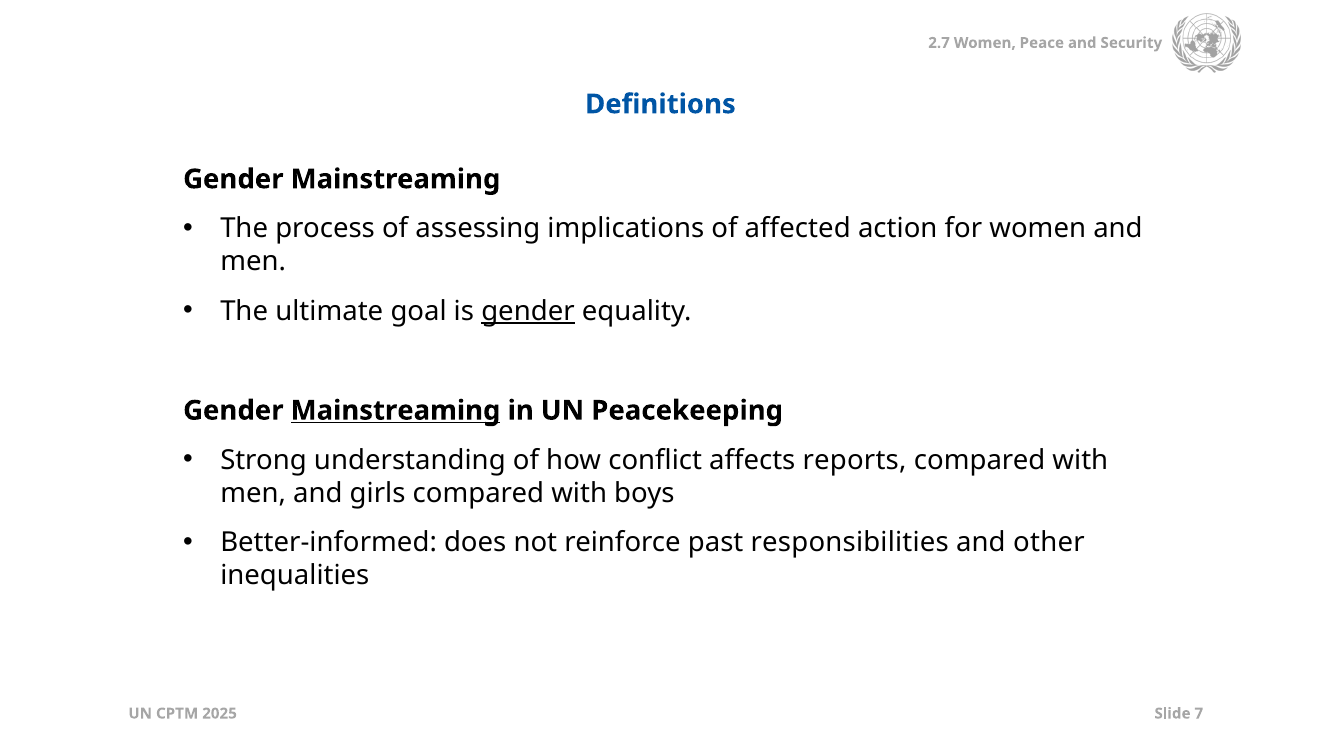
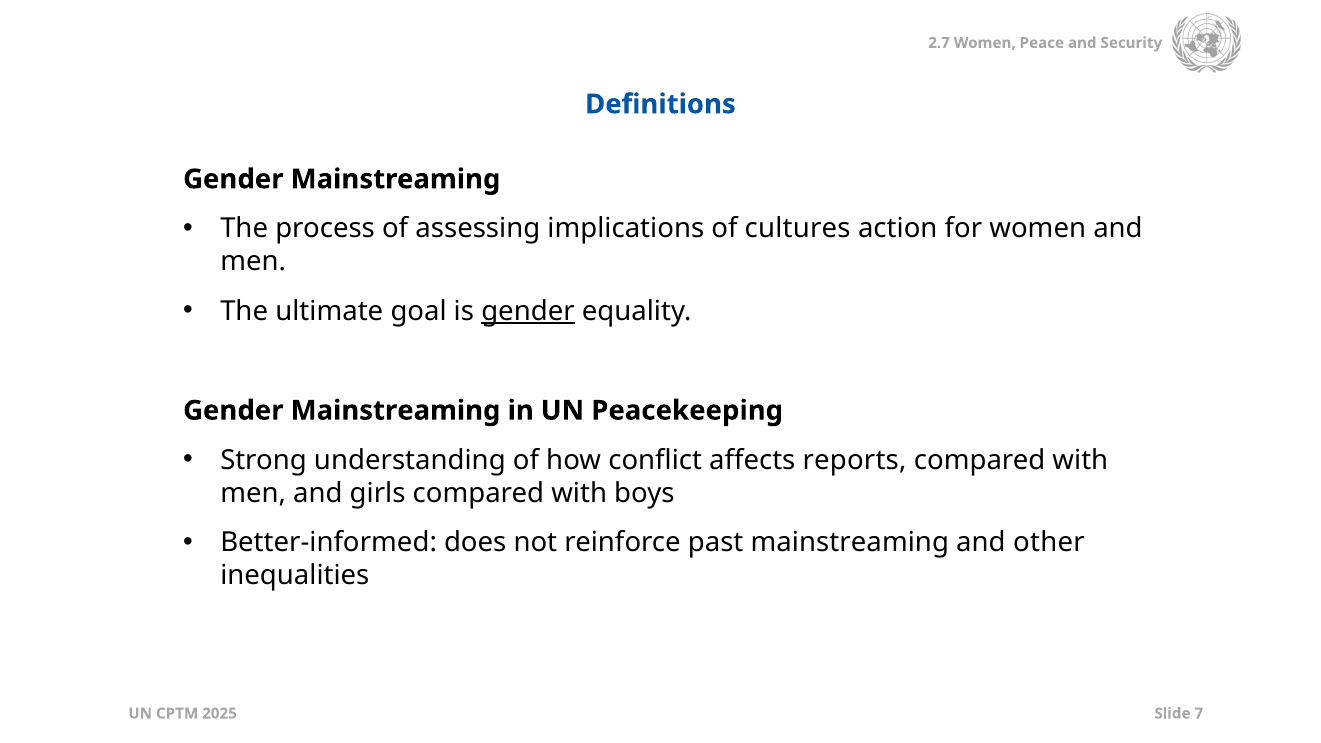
affected: affected -> cultures (798, 229)
Mainstreaming underline: present -> none (396, 411)
past responsibilities: responsibilities -> mainstreaming (850, 543)
